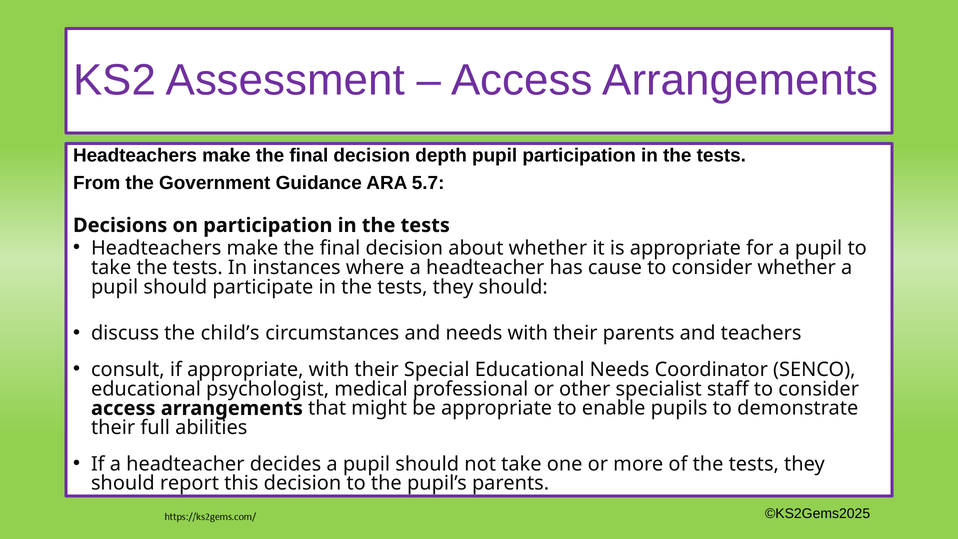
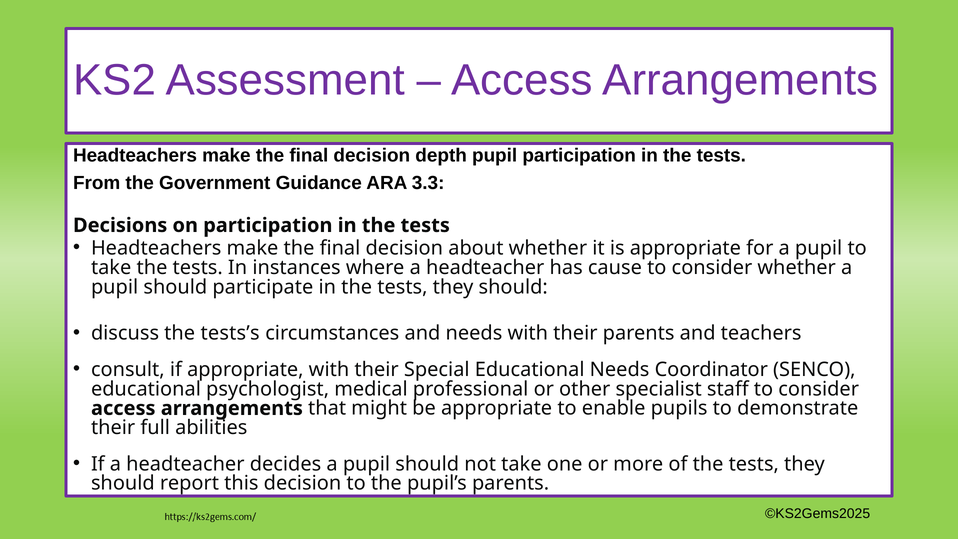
5.7: 5.7 -> 3.3 (428, 183)
child’s: child’s -> tests’s (230, 333)
